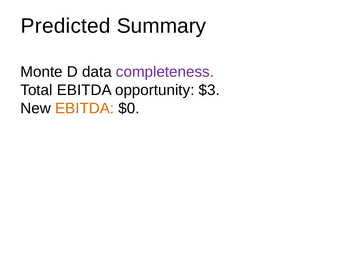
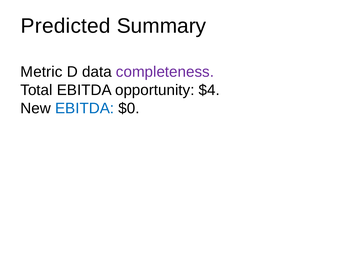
Monte: Monte -> Metric (42, 72)
$3: $3 -> $4 (209, 90)
EBITDA colour: orange -> blue (85, 108)
